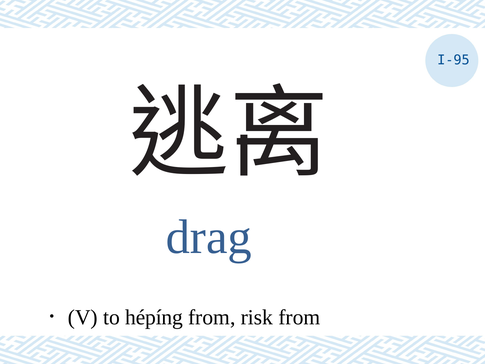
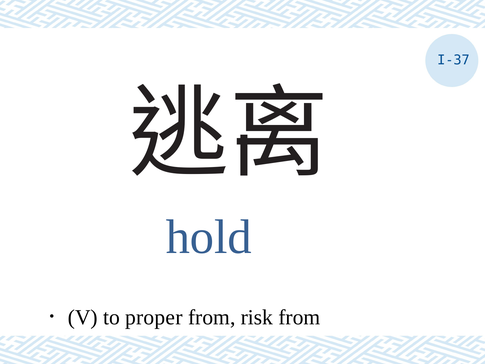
I-95: I-95 -> I-37 (453, 60)
drag: drag -> hold (209, 237)
hépíng: hépíng -> proper (154, 317)
